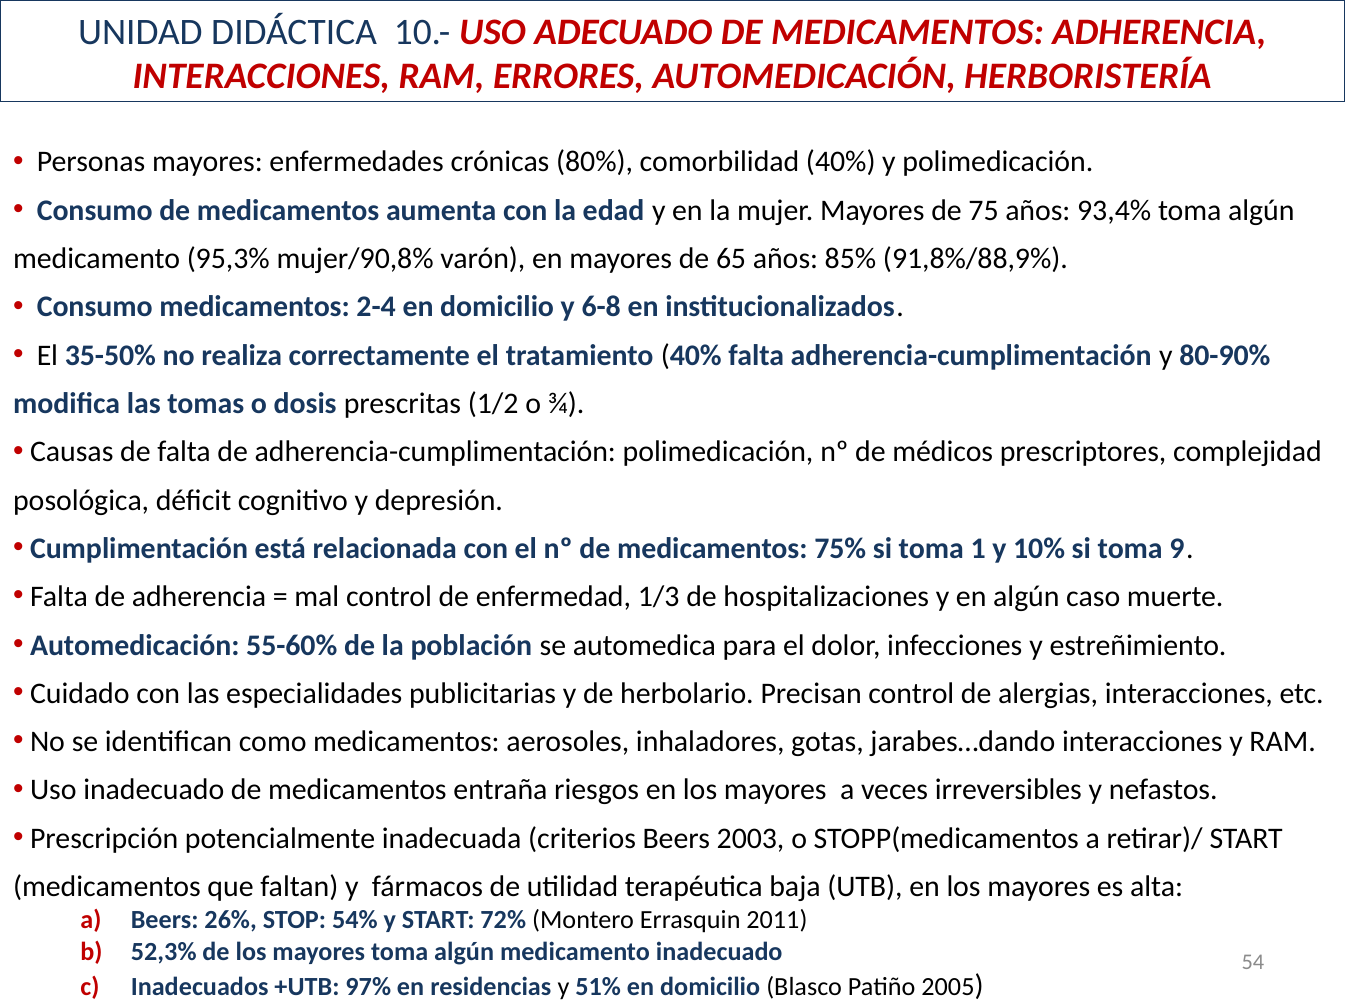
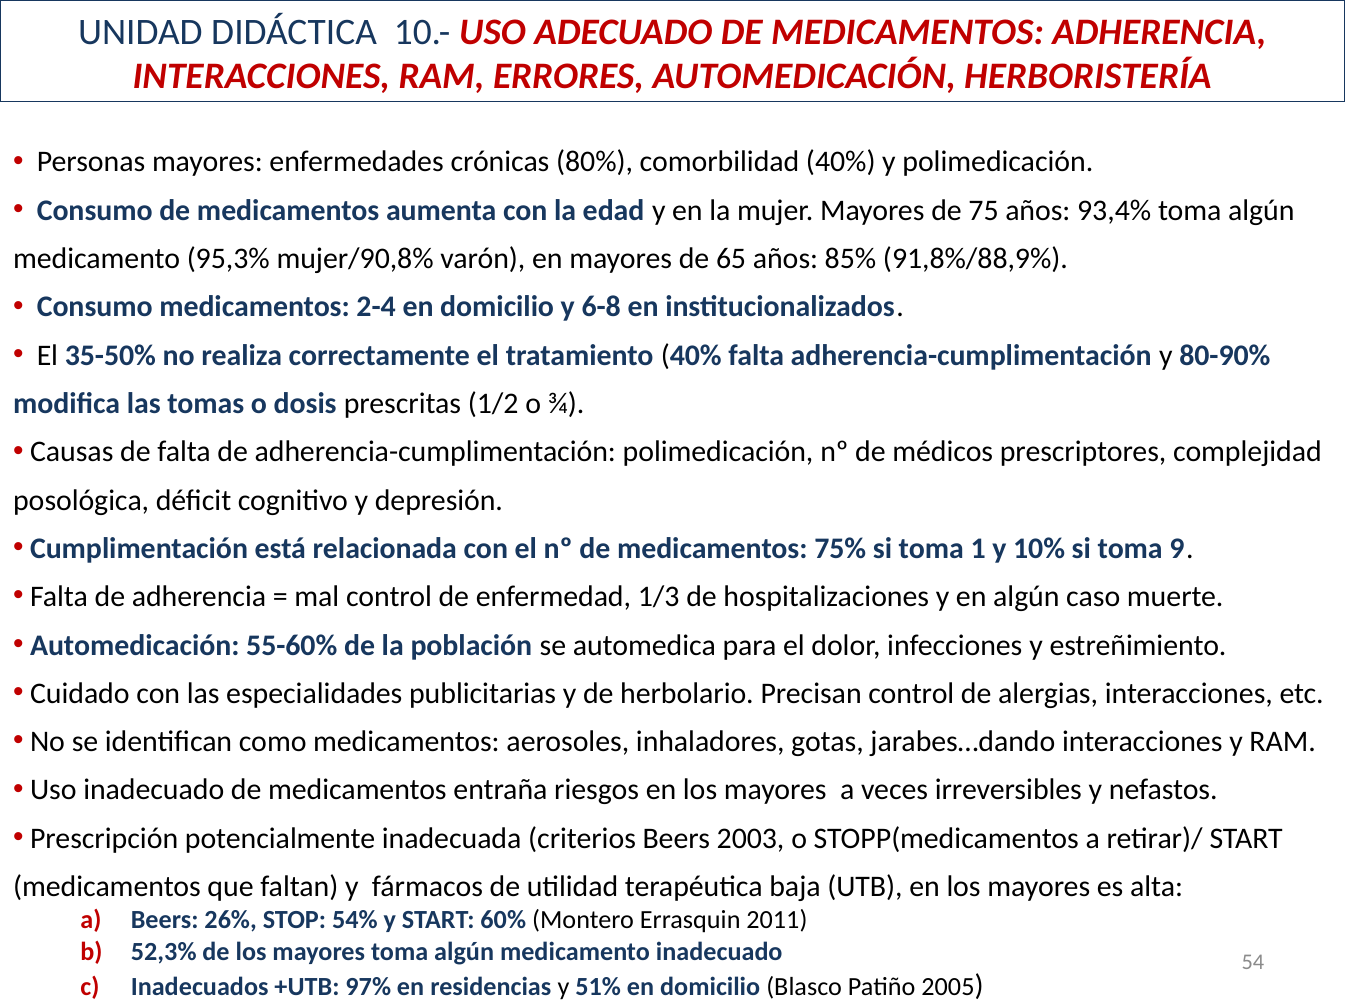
72%: 72% -> 60% (503, 921)
